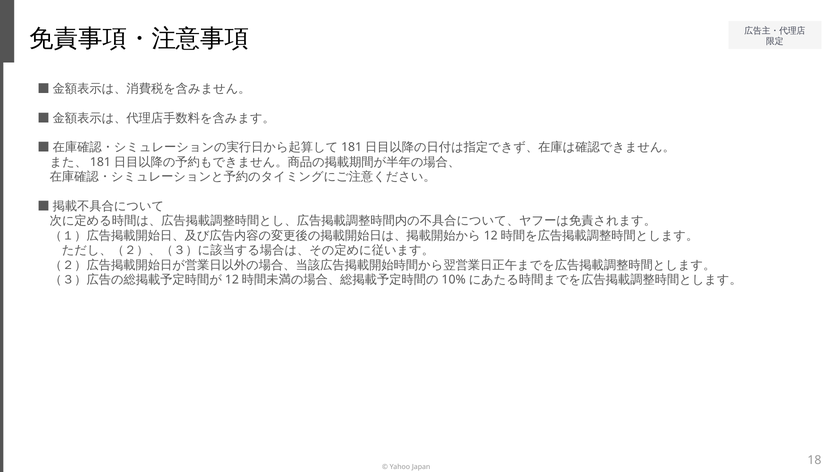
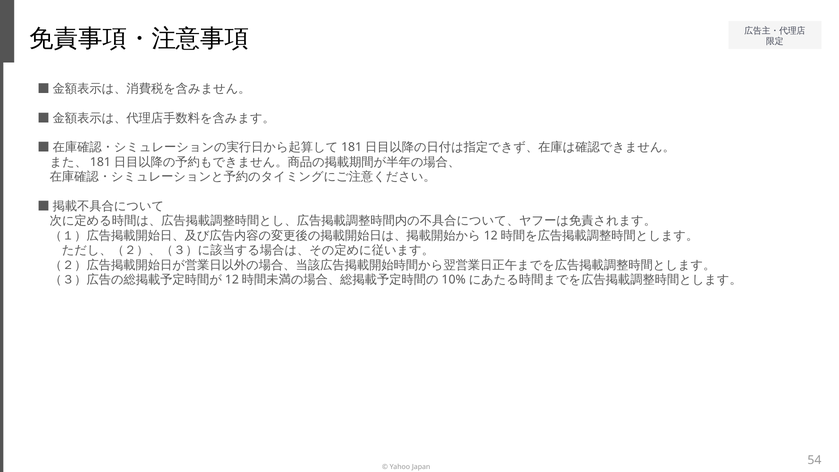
18: 18 -> 54 (814, 460)
